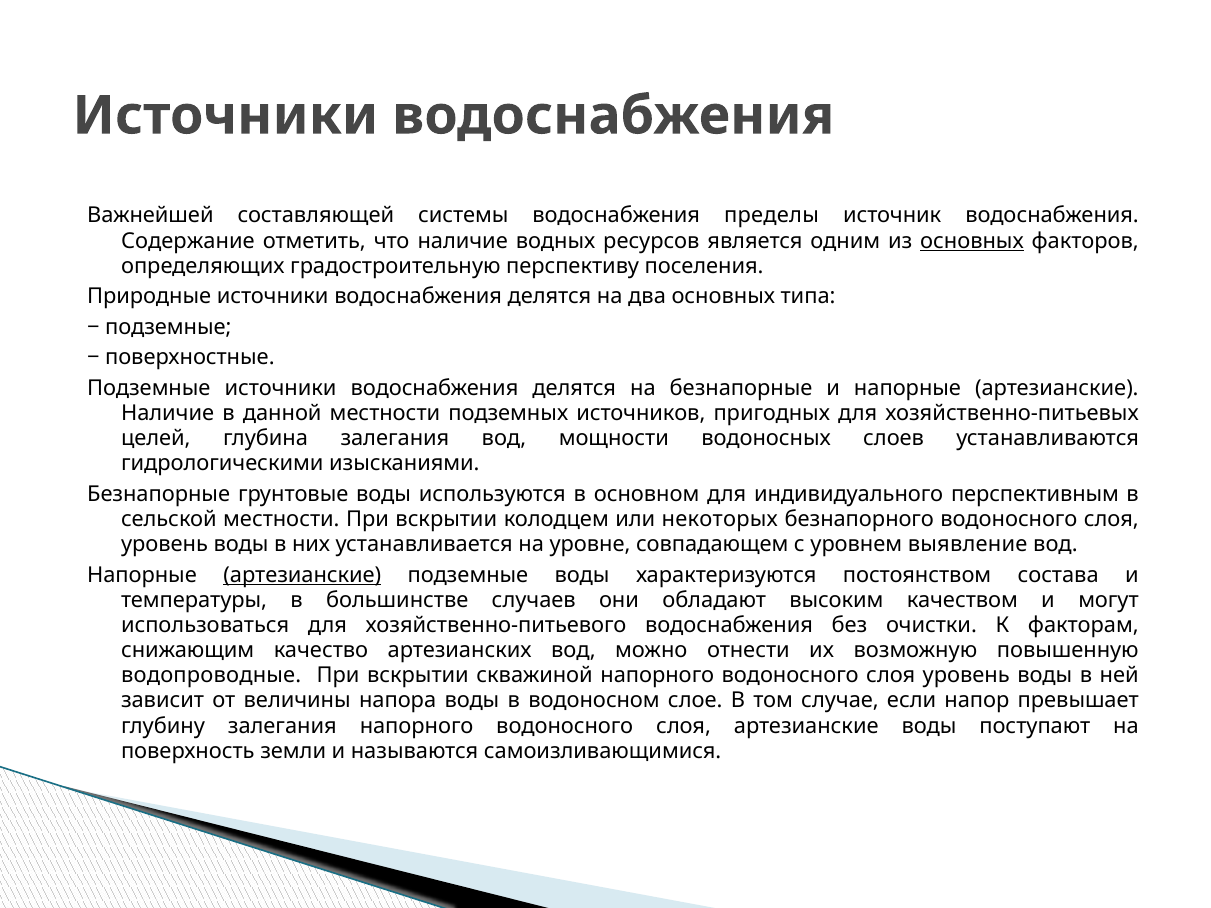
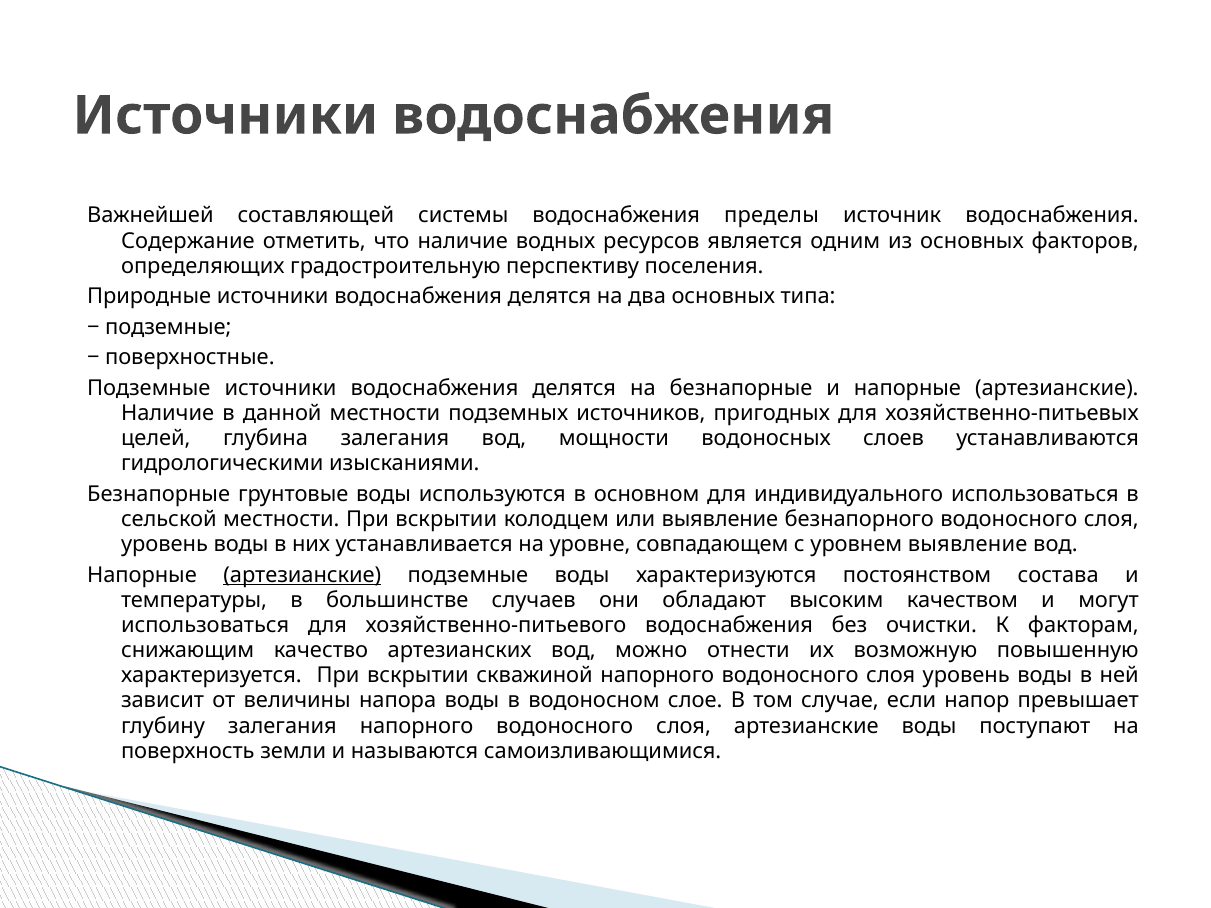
основных underline: present -> none (972, 241)
индивидуального перспективным: перспективным -> использоваться (1035, 494)
или некоторых: некоторых -> выявление (720, 519)
водопроводные: водопроводные -> характеризуется (211, 676)
